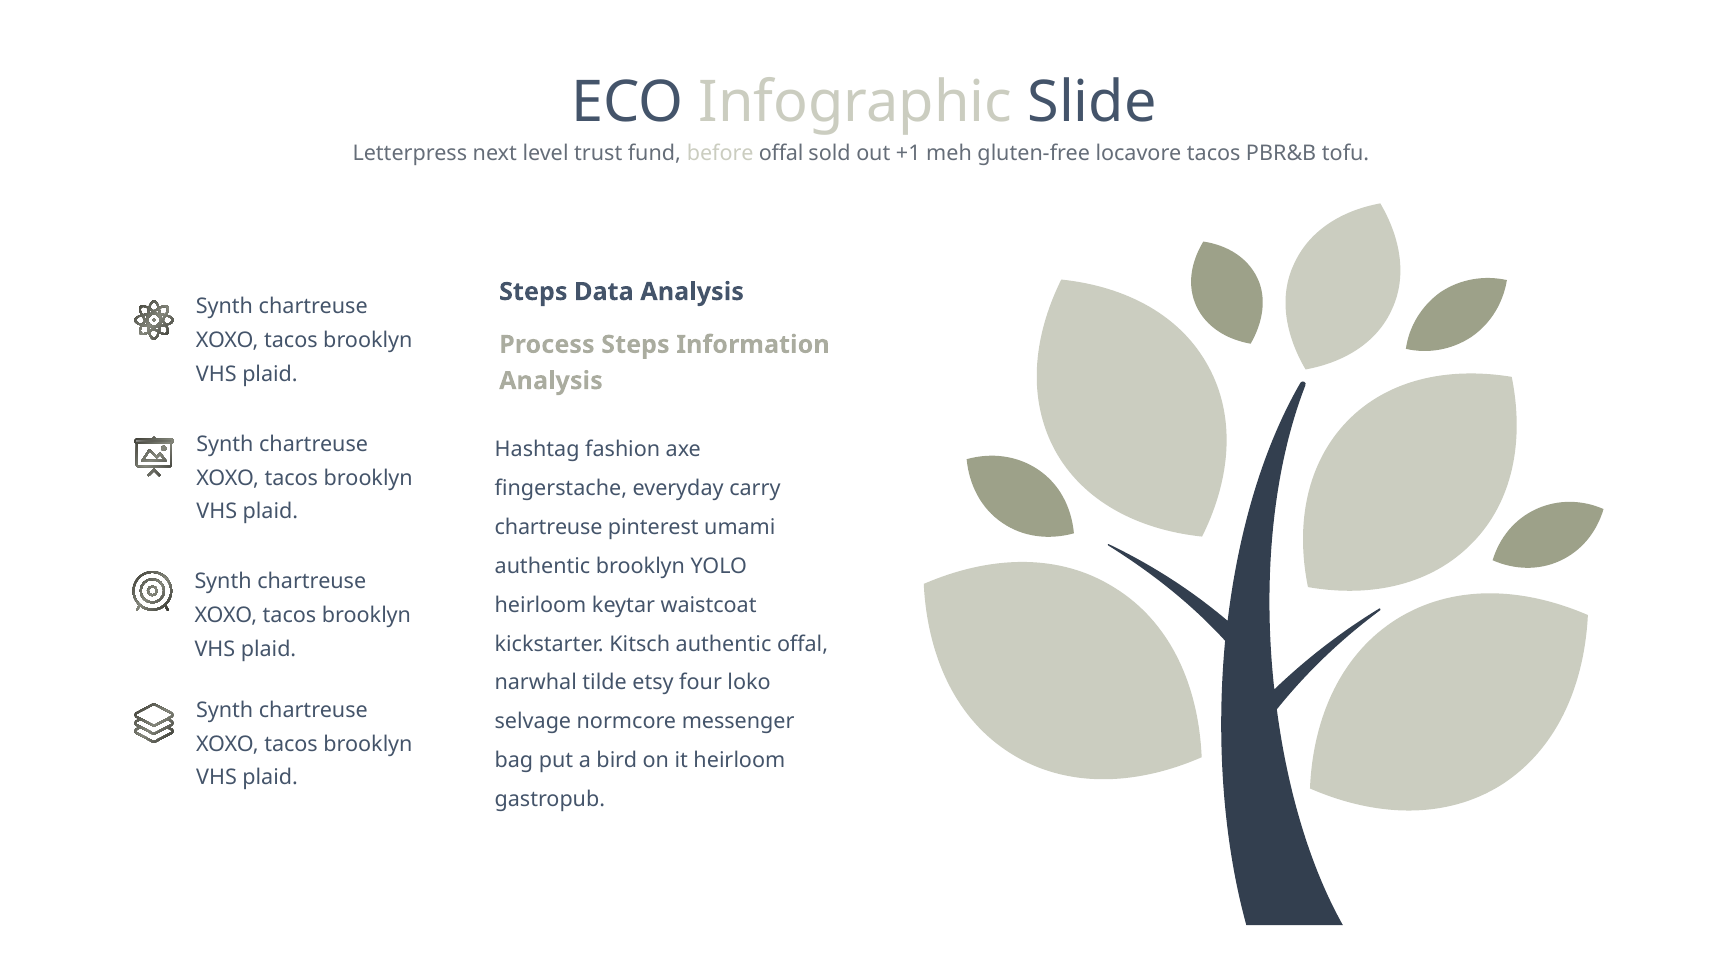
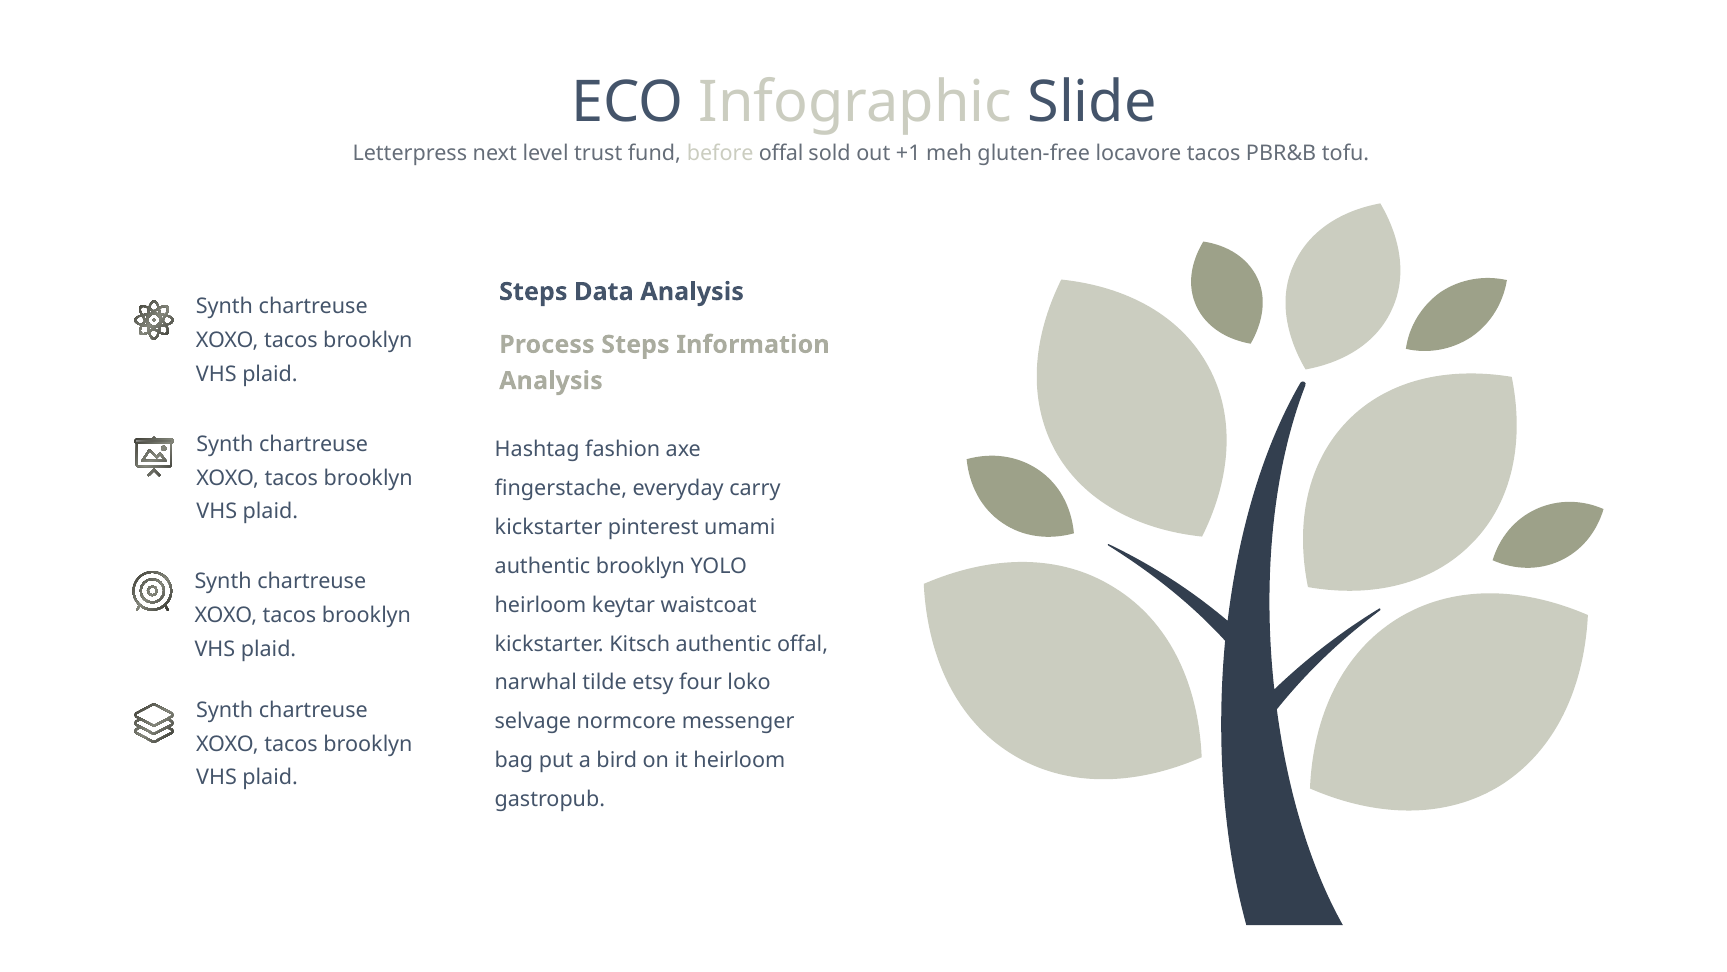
chartreuse: chartreuse -> kickstarter (548, 527)
